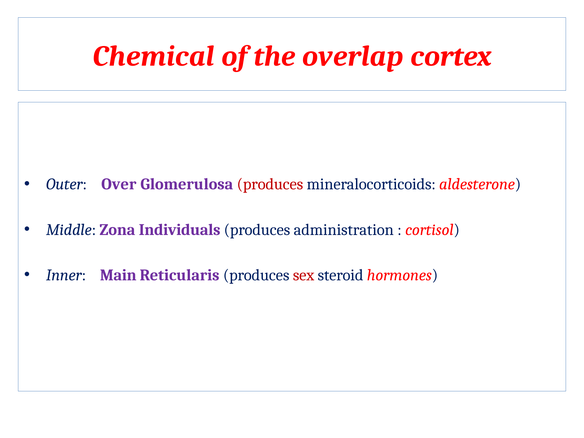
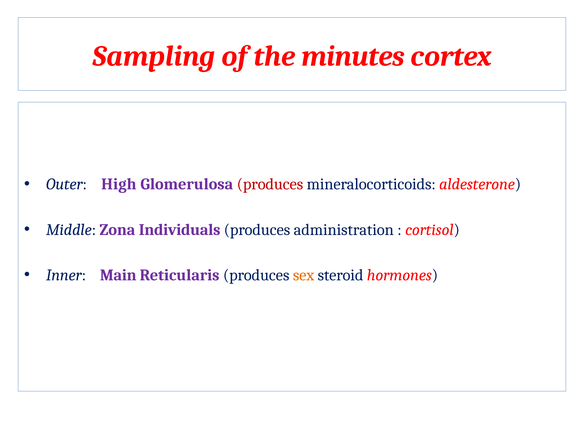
Chemical: Chemical -> Sampling (154, 56)
overlap: overlap -> minutes (353, 56)
Over: Over -> High (119, 184)
sex colour: red -> orange (304, 275)
